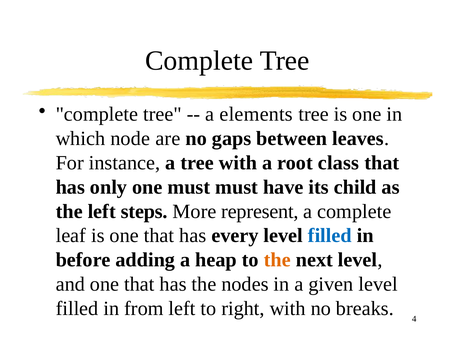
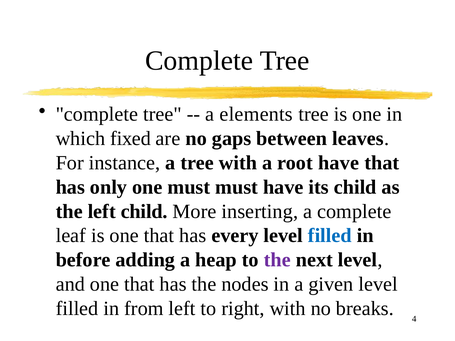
node: node -> fixed (131, 139)
root class: class -> have (339, 163)
left steps: steps -> child (144, 211)
represent: represent -> inserting (260, 211)
the colour: orange -> purple (277, 260)
